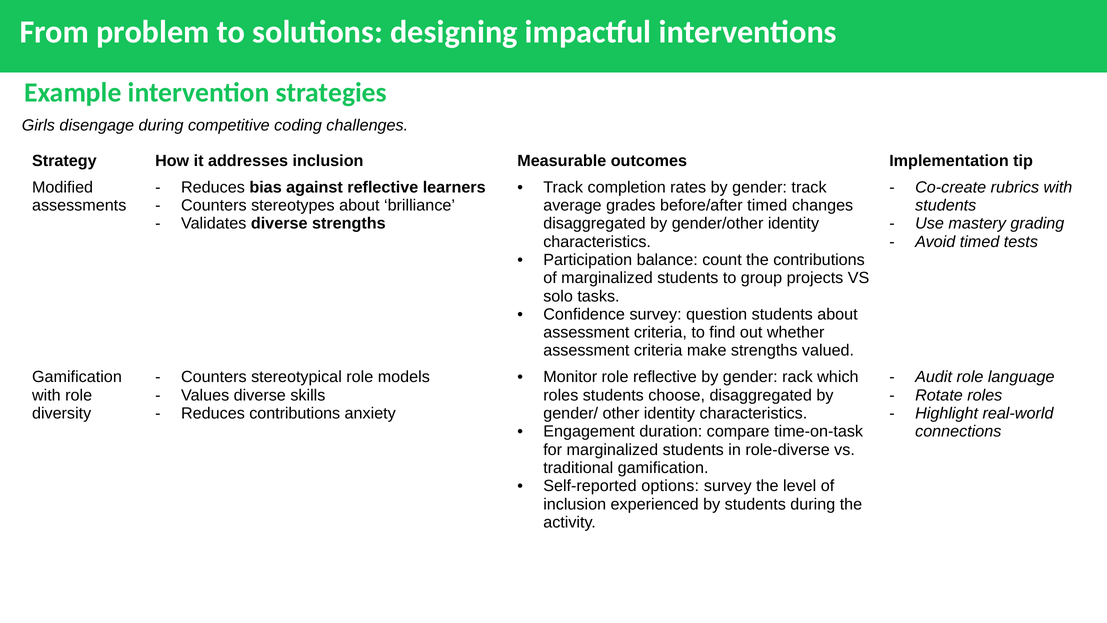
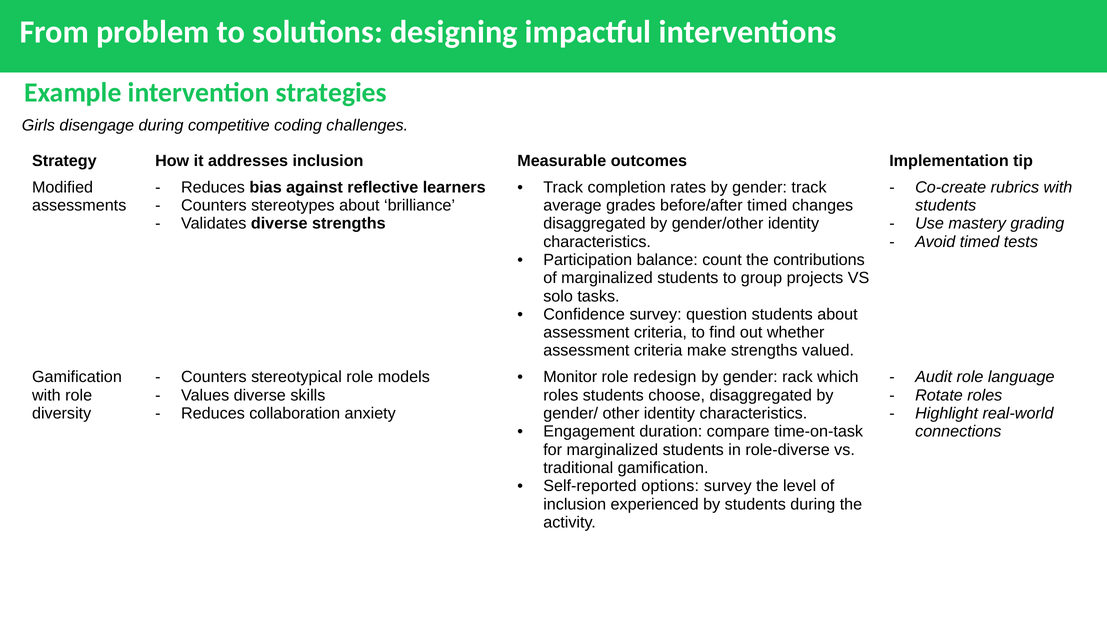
role reflective: reflective -> redesign (665, 377)
Reduces contributions: contributions -> collaboration (295, 413)
